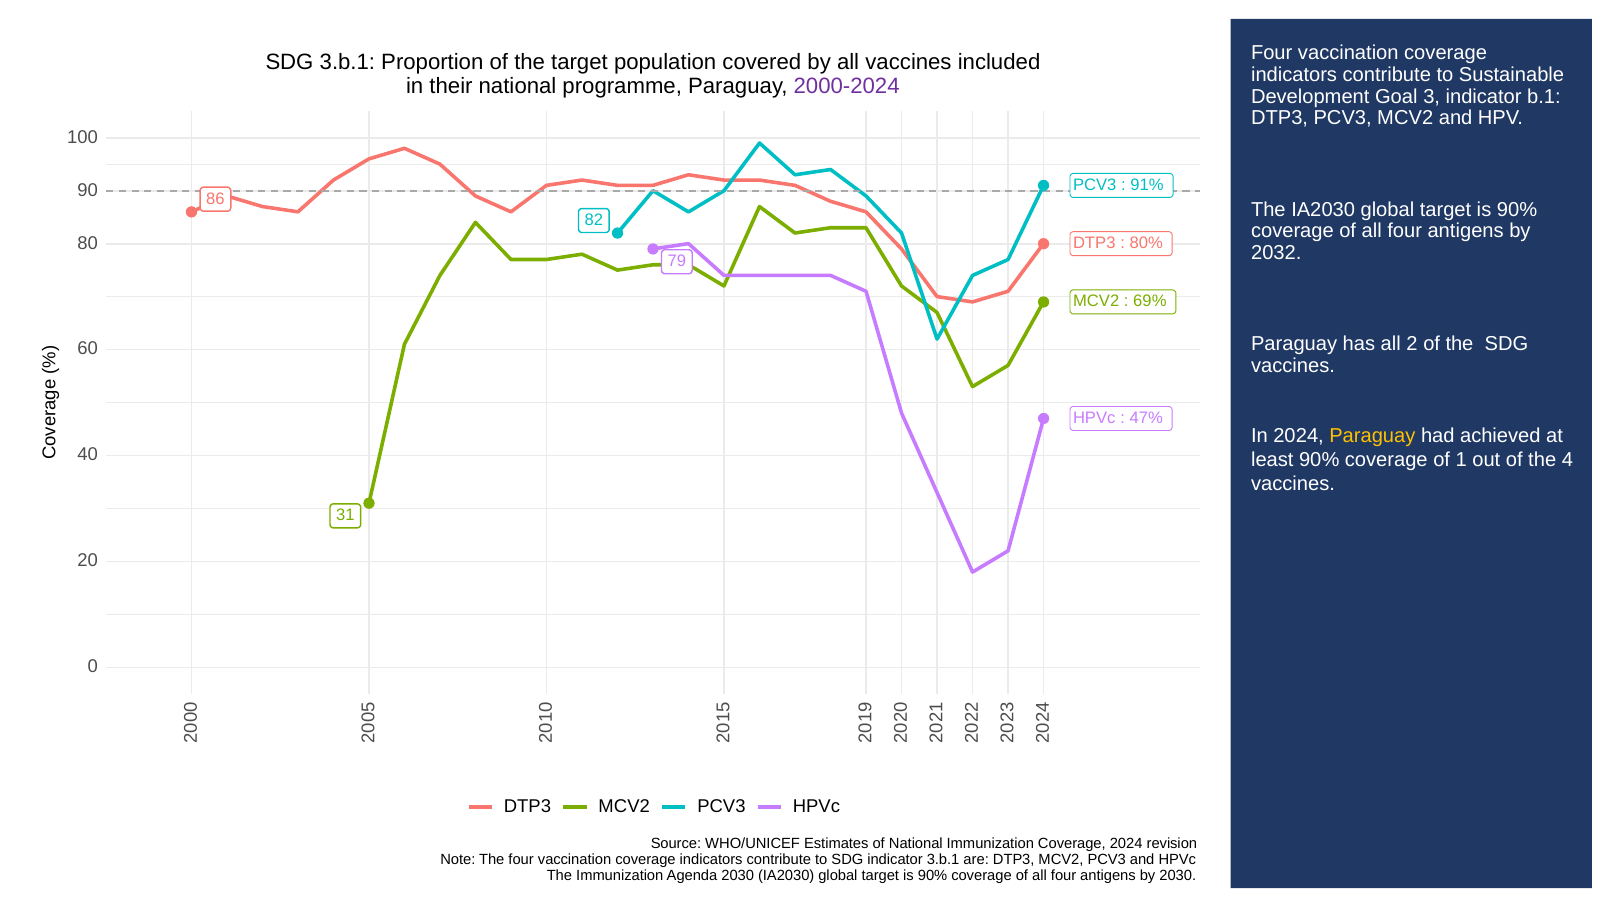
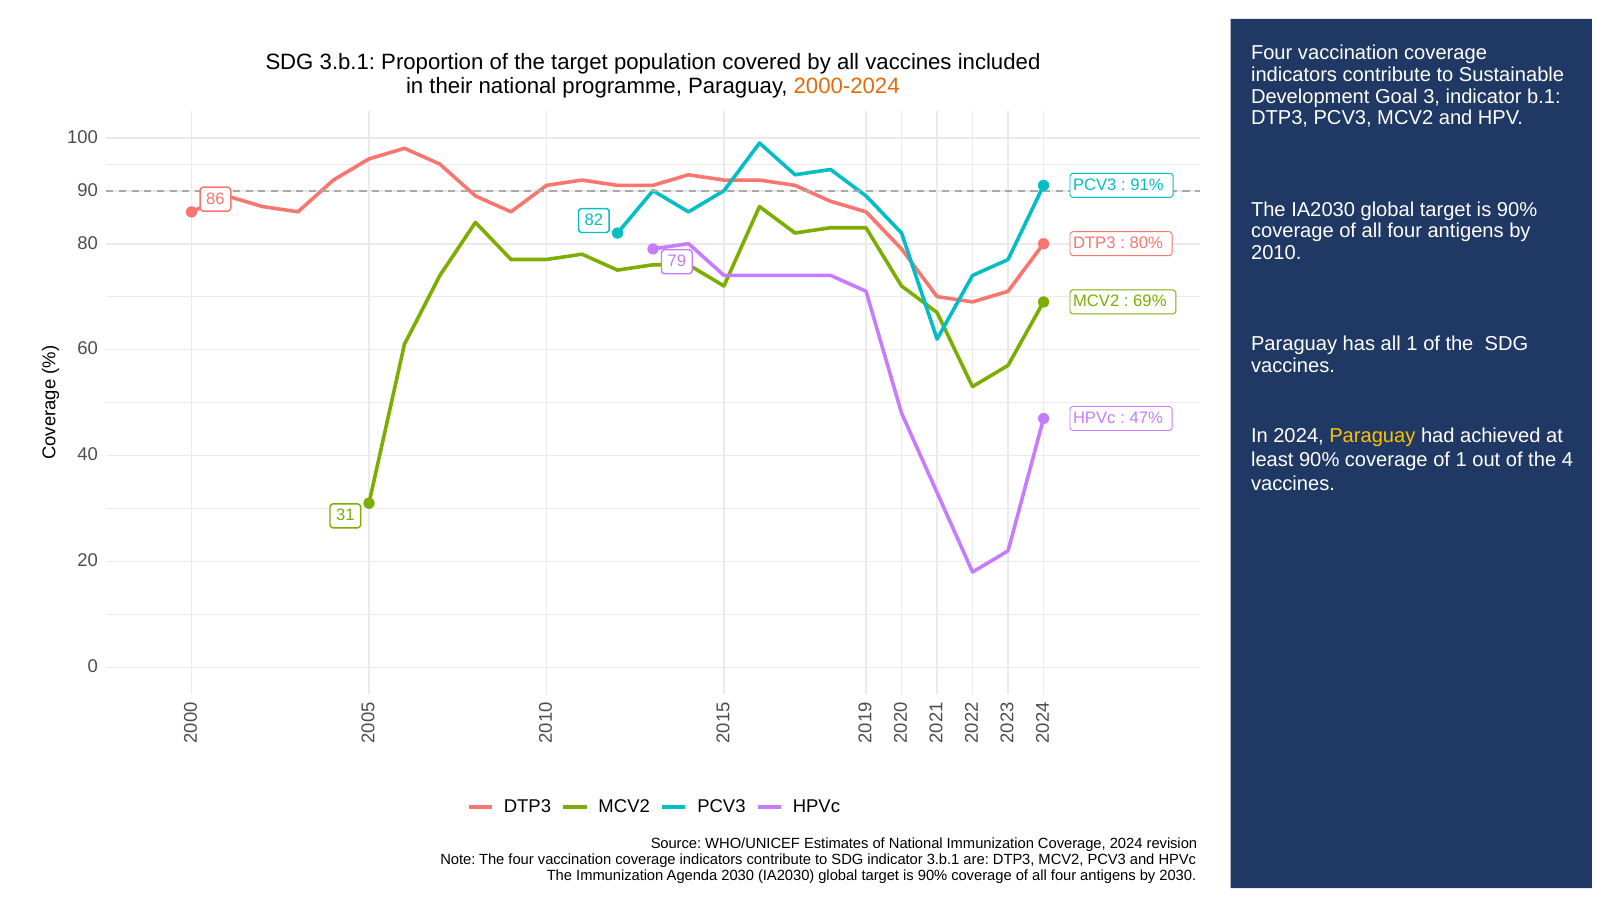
2000-2024 colour: purple -> orange (847, 86)
2032: 2032 -> 2010 (1276, 253)
all 2: 2 -> 1 (1412, 344)
